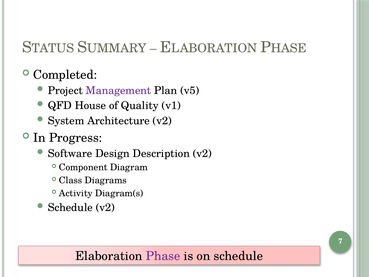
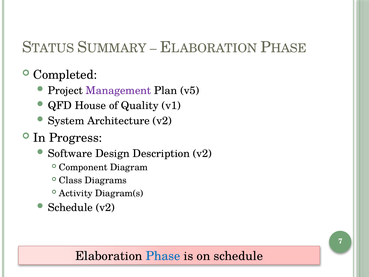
Phase colour: purple -> blue (163, 256)
